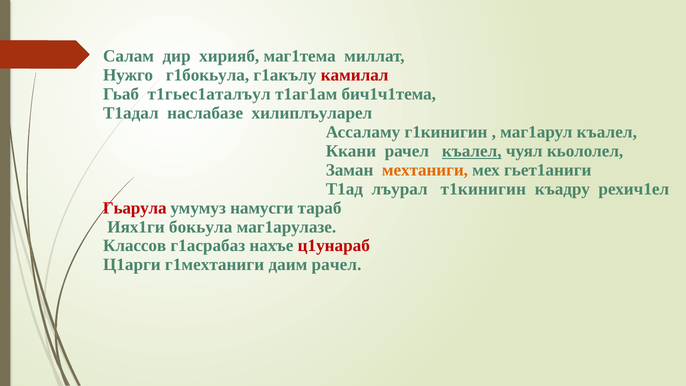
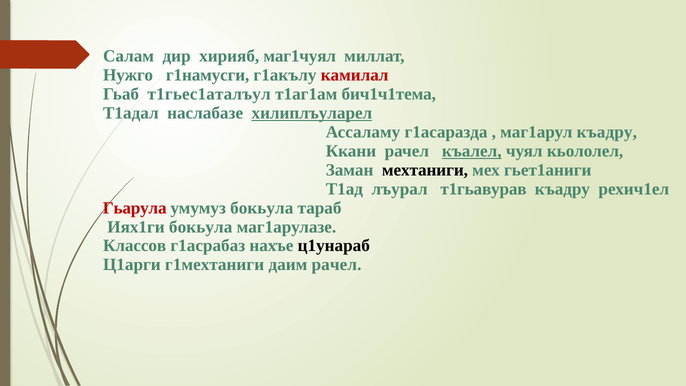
маг1тема: маг1тема -> маг1чуял (300, 56)
г1бокьула: г1бокьула -> г1намусги (208, 75)
хилиплъуларел underline: none -> present (312, 113)
г1кинигин: г1кинигин -> г1асаразда (446, 132)
маг1арул къалел: къалел -> къадру (607, 132)
мехтаниги colour: orange -> black (425, 170)
т1кинигин: т1кинигин -> т1гьавурав (484, 189)
умумуз намусги: намусги -> бокьула (262, 208)
ц1унараб colour: red -> black (334, 246)
